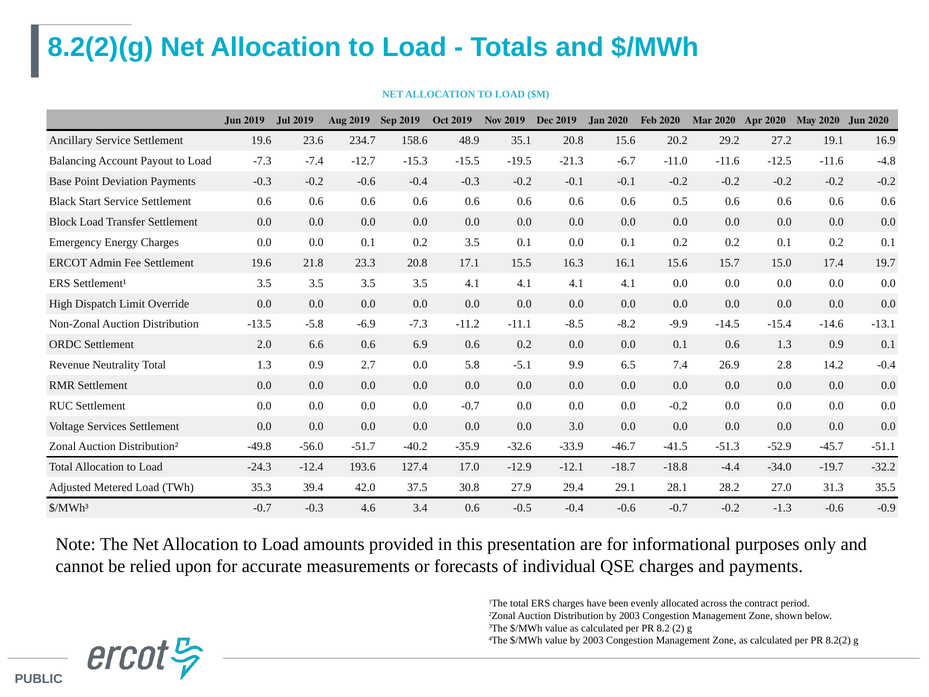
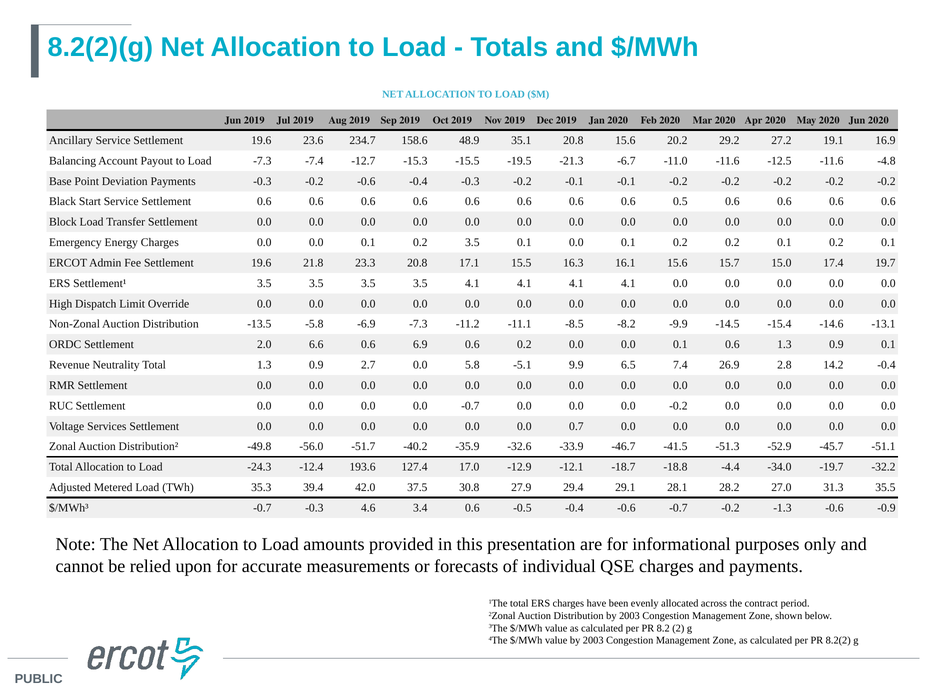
3.0: 3.0 -> 0.7 (576, 426)
